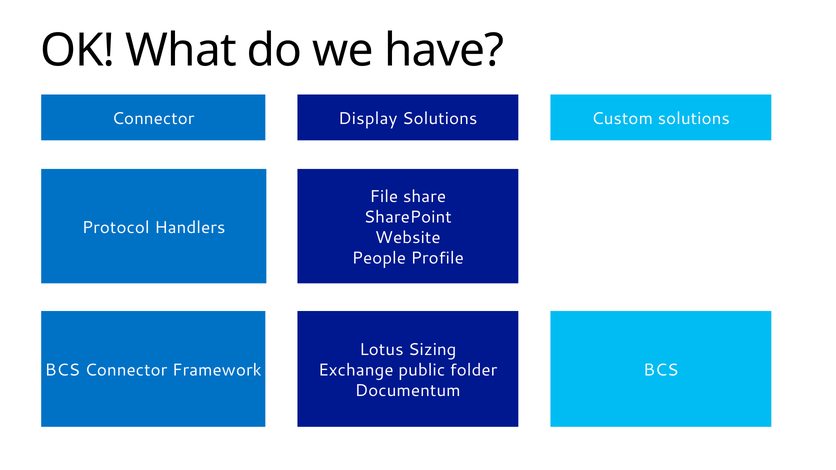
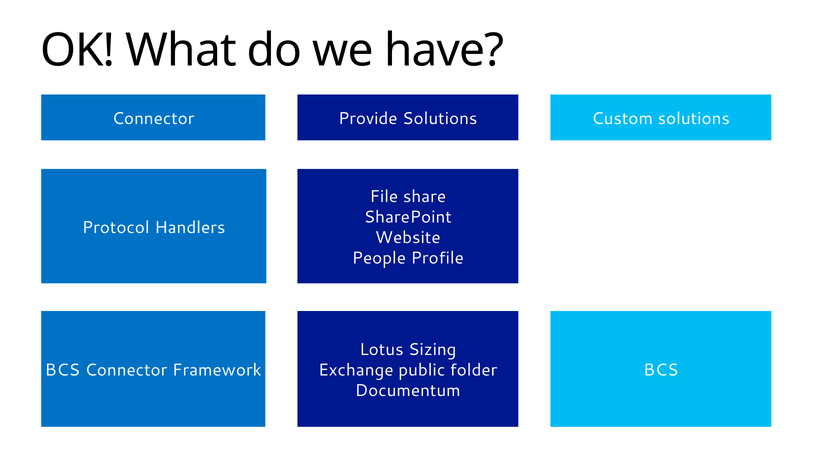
Display: Display -> Provide (368, 119)
